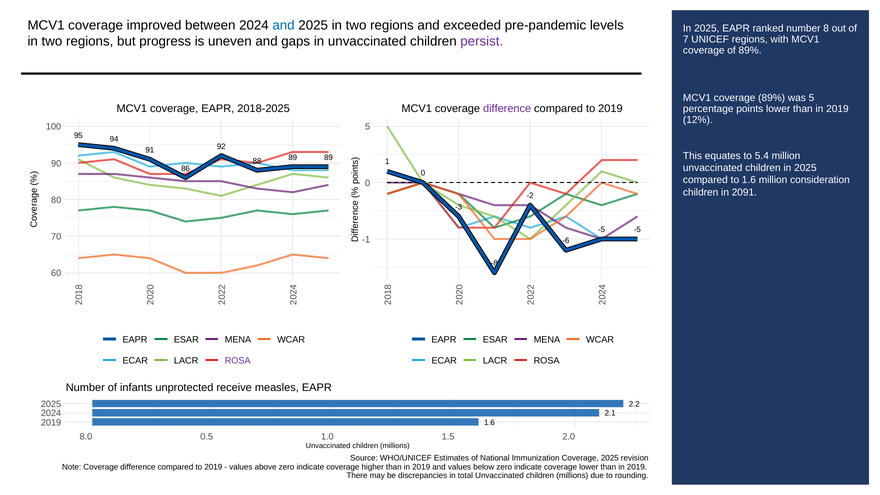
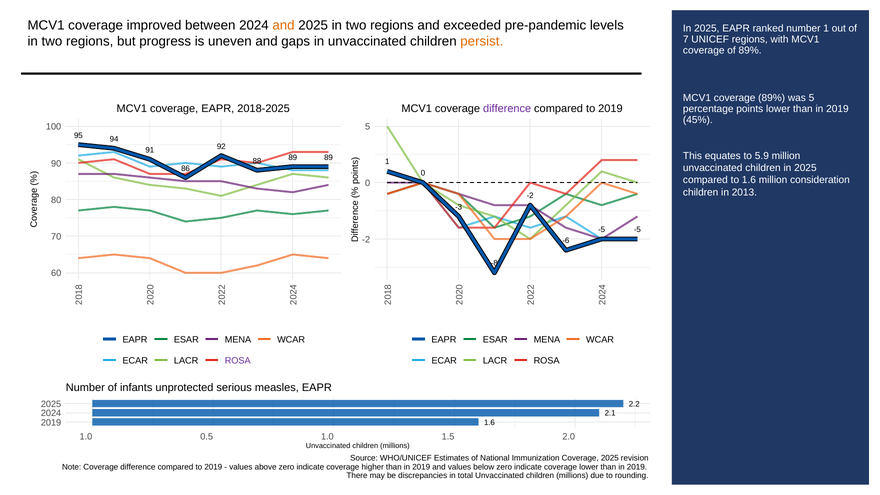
and colour: blue -> orange (284, 25)
number 8: 8 -> 1 (826, 28)
persist colour: purple -> orange (482, 41)
12%: 12% -> 45% (698, 120)
5.4: 5.4 -> 5.9 (762, 156)
2091: 2091 -> 2013 (744, 192)
-1: -1 -> -2 (366, 240)
receive: receive -> serious (234, 388)
8.0: 8.0 -> 1.0 (86, 437)
